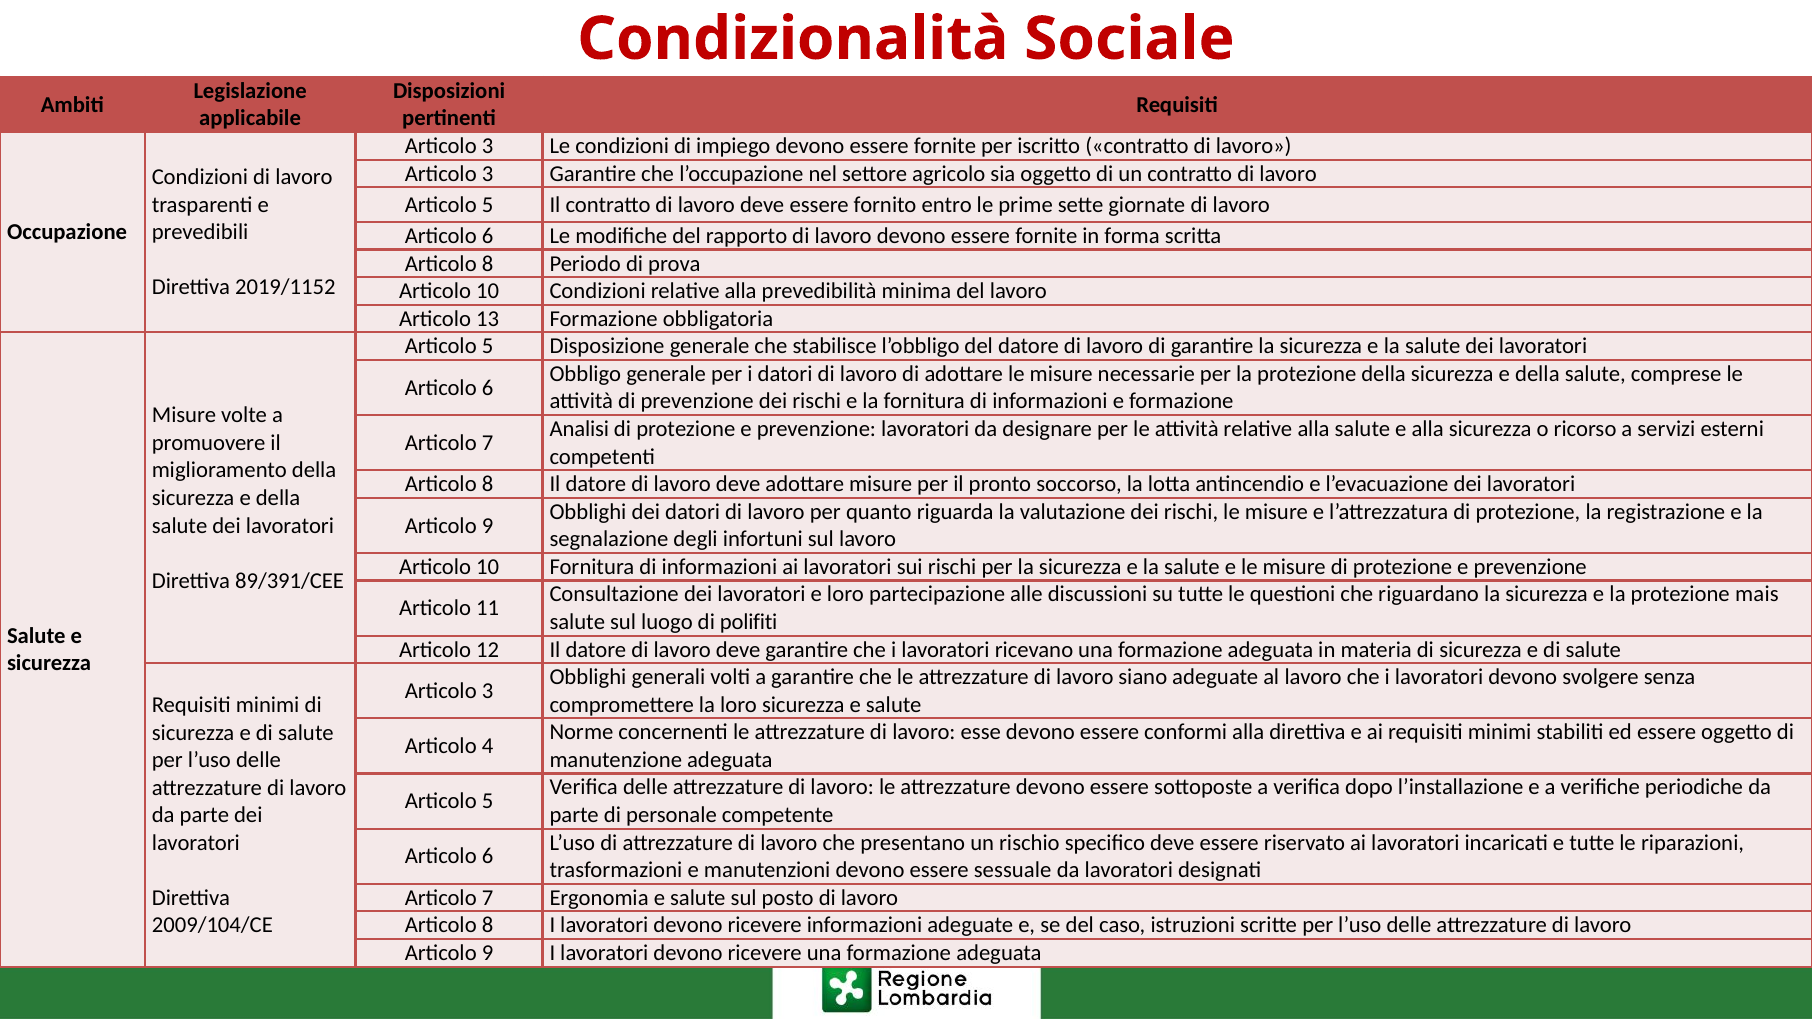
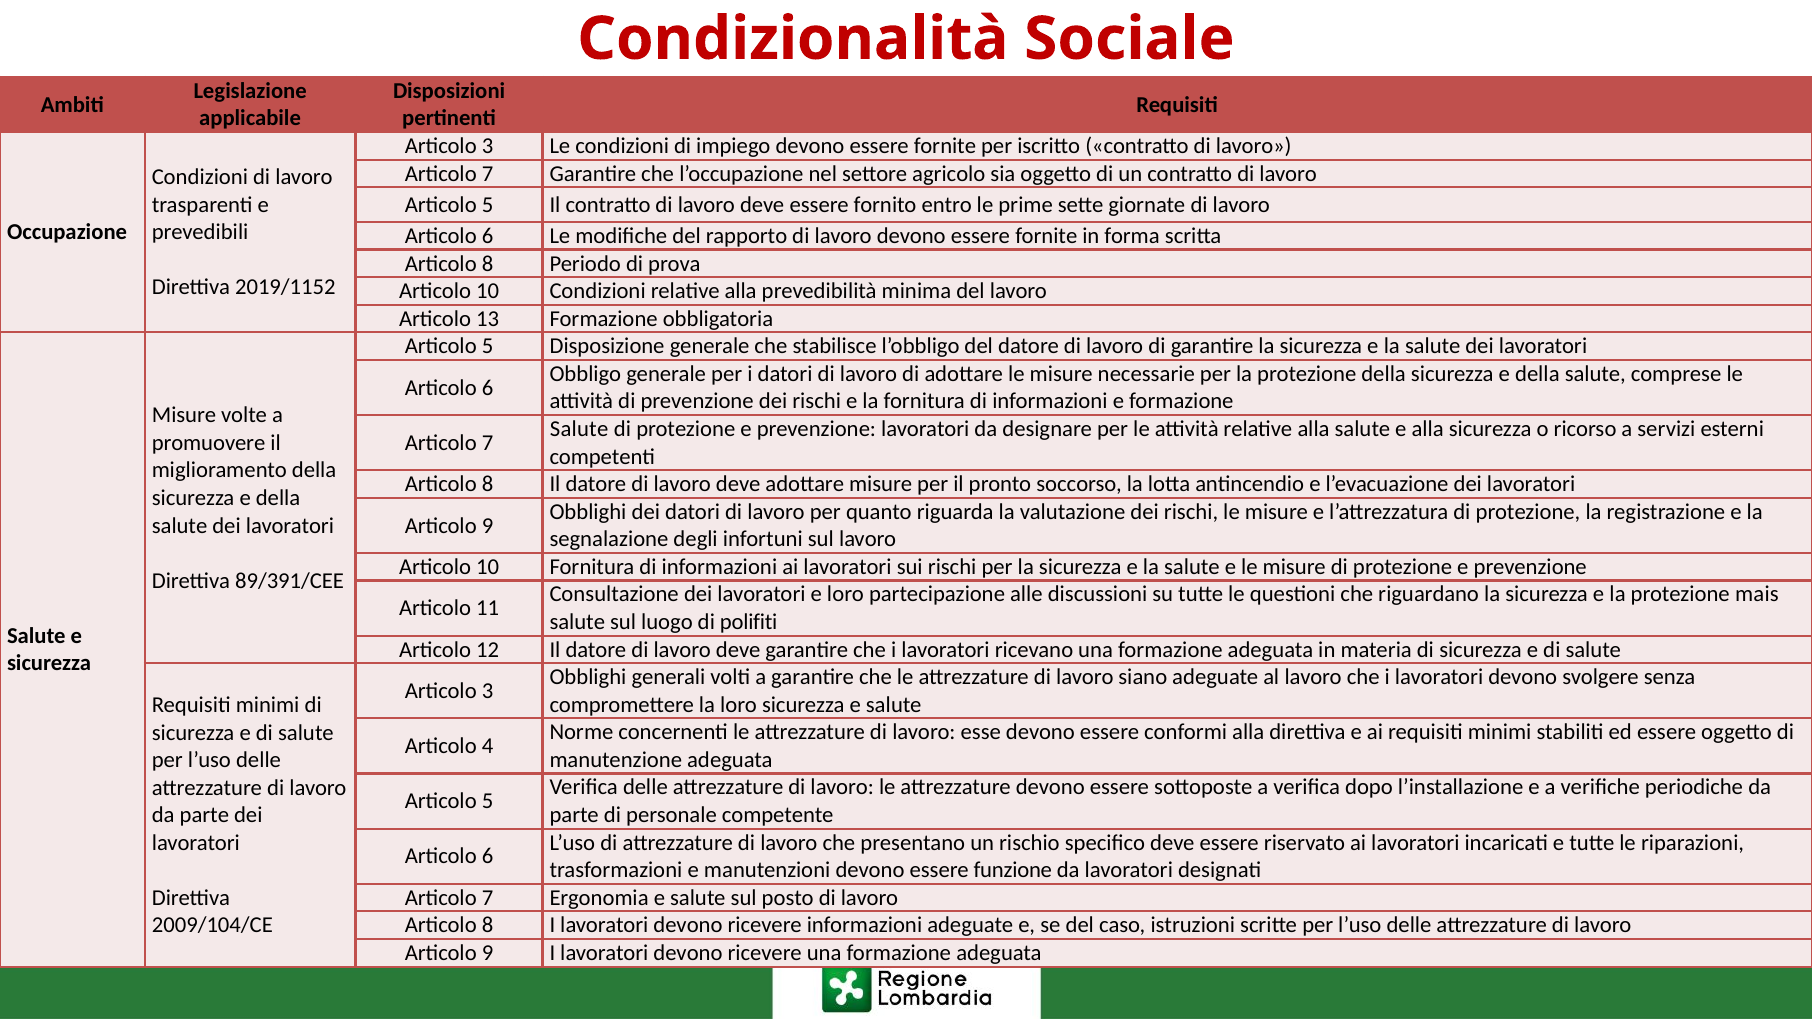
3: 3 -> 7 (488, 174)
Analisi: Analisi -> Salute (579, 429)
sessuale: sessuale -> funzione (1013, 870)
